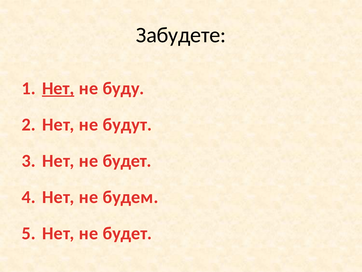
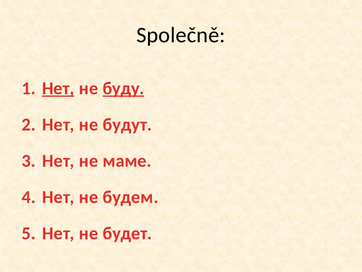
Забудете: Забудете -> Společně (181, 35)
буду underline: none -> present (124, 88)
будет: будет -> маме (127, 161)
